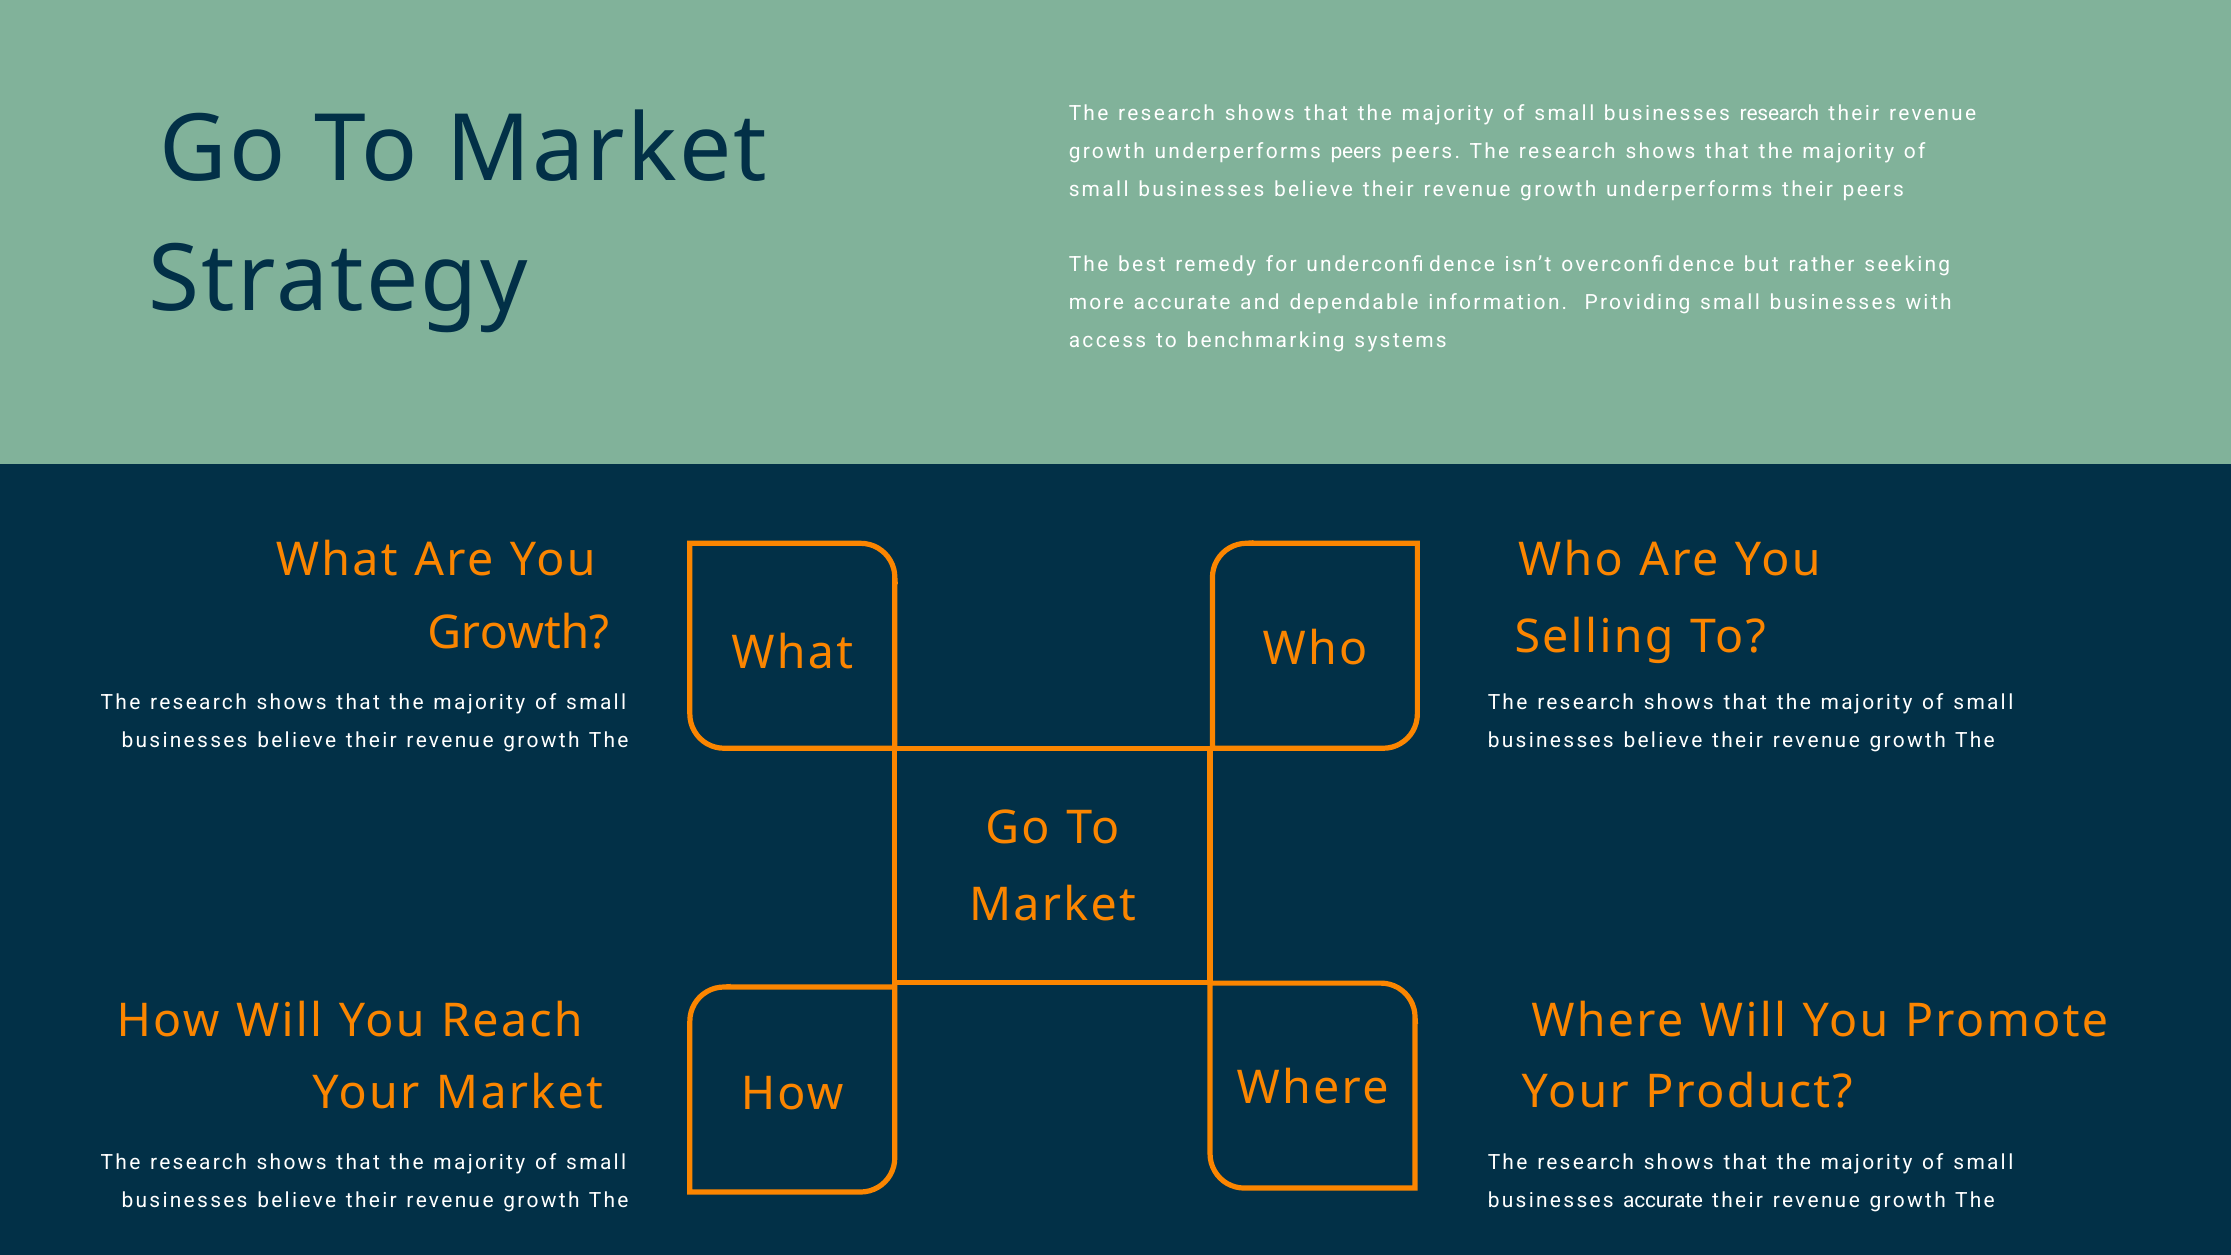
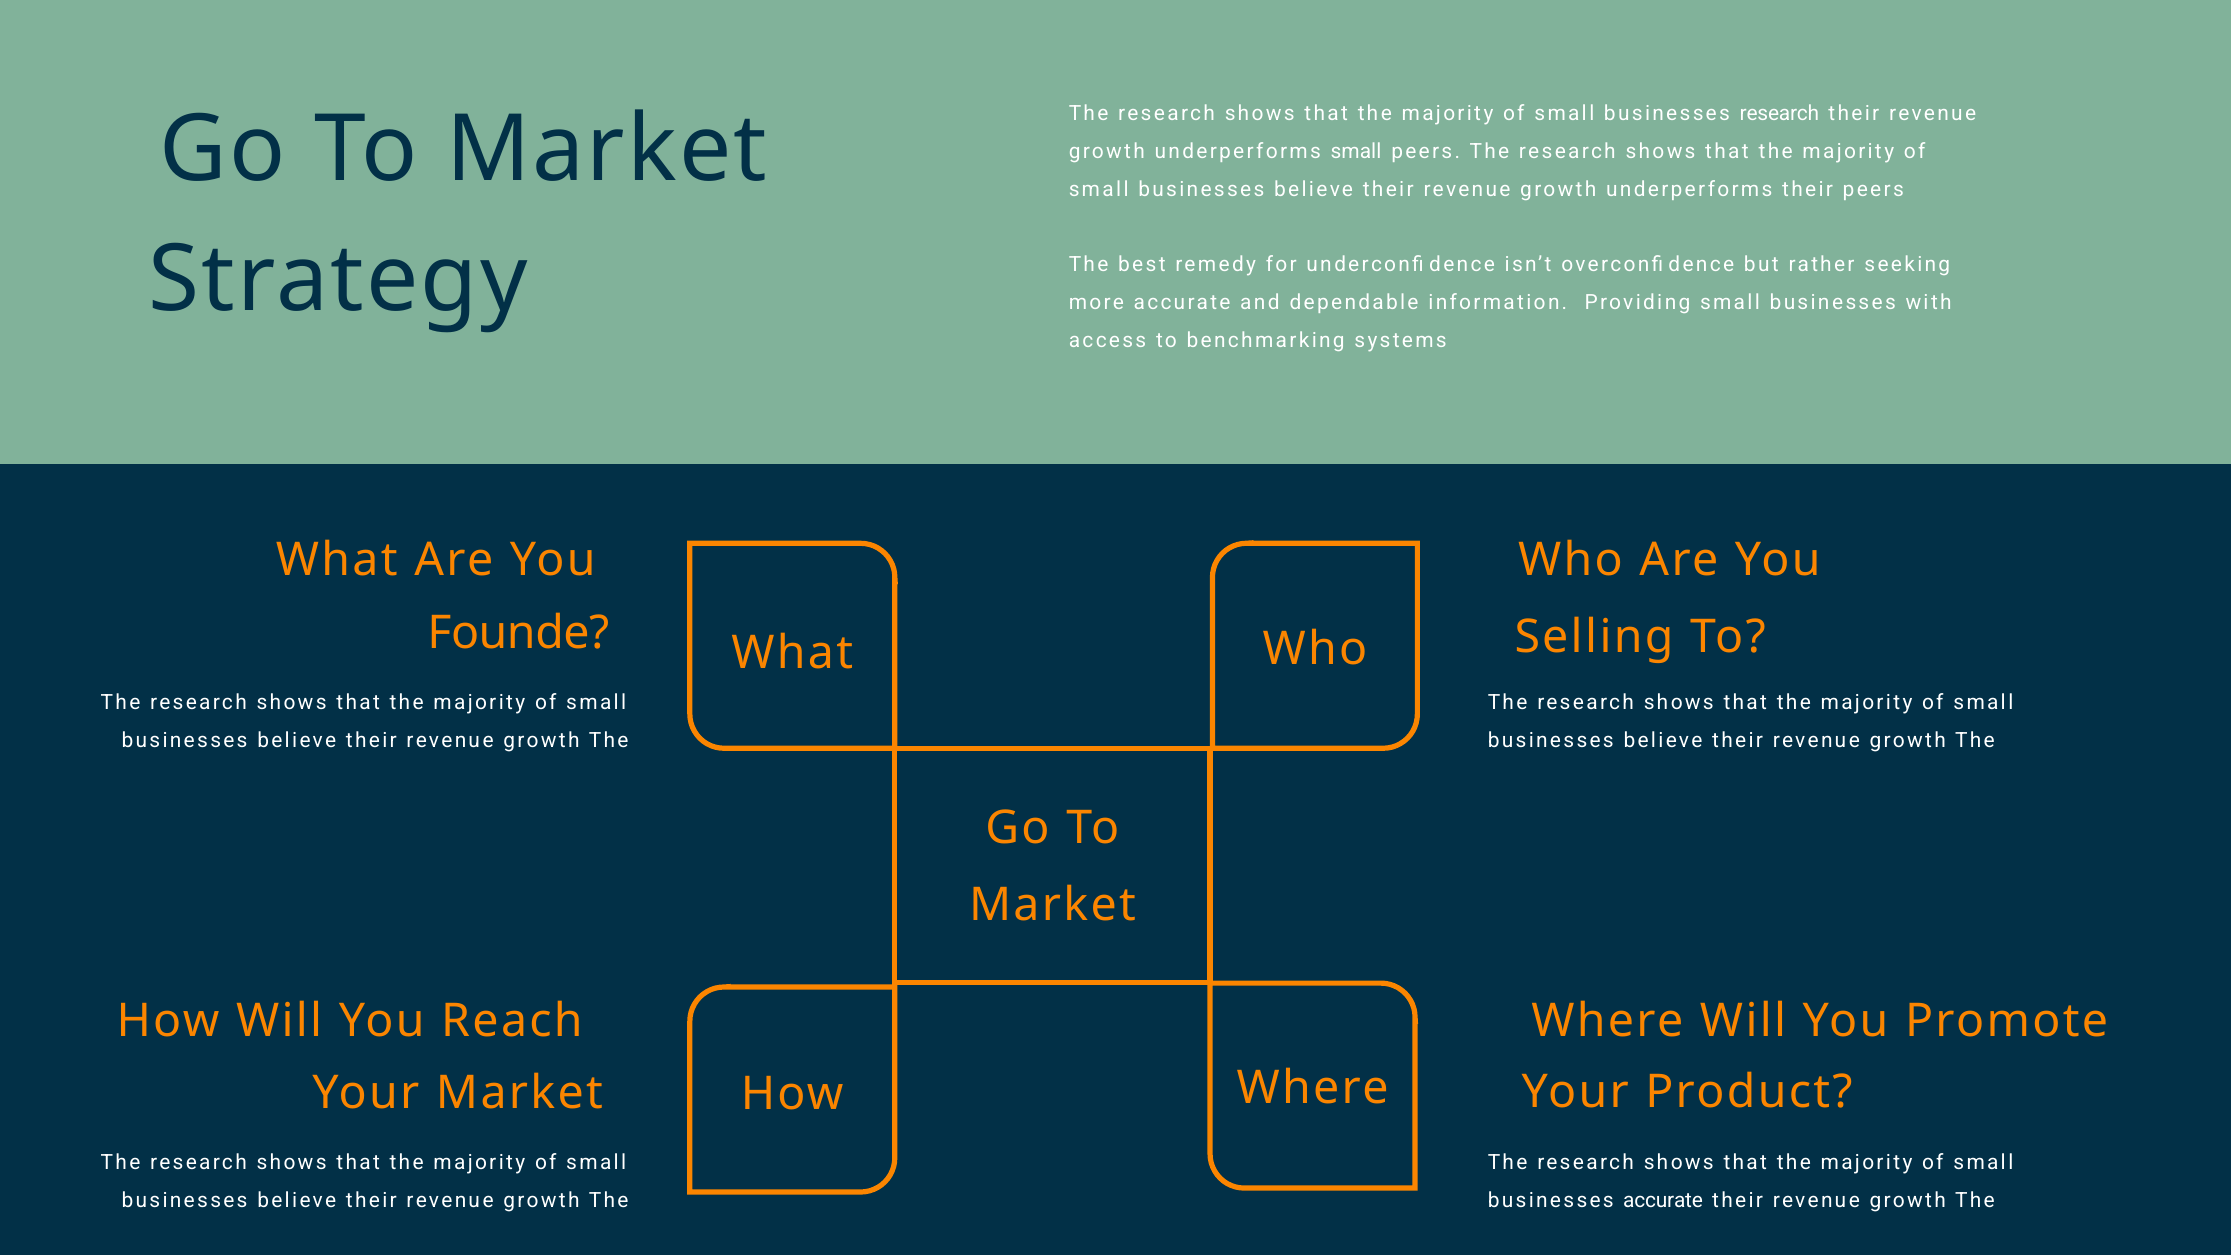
underperforms peers: peers -> small (1356, 152)
Growth: Growth -> Founde (518, 633)
